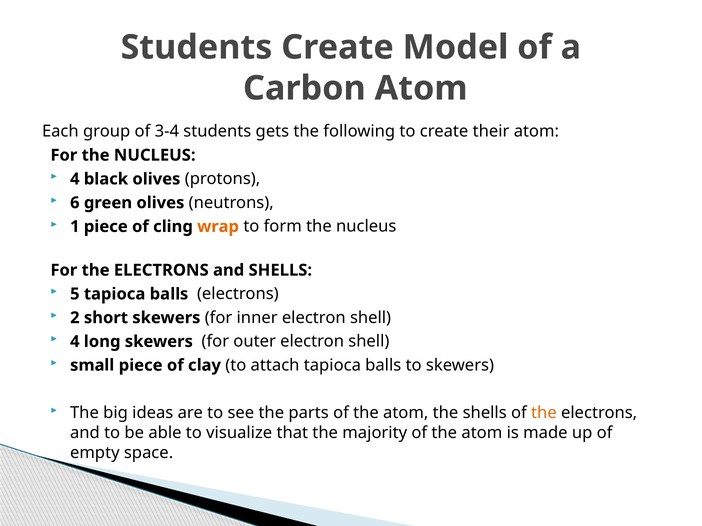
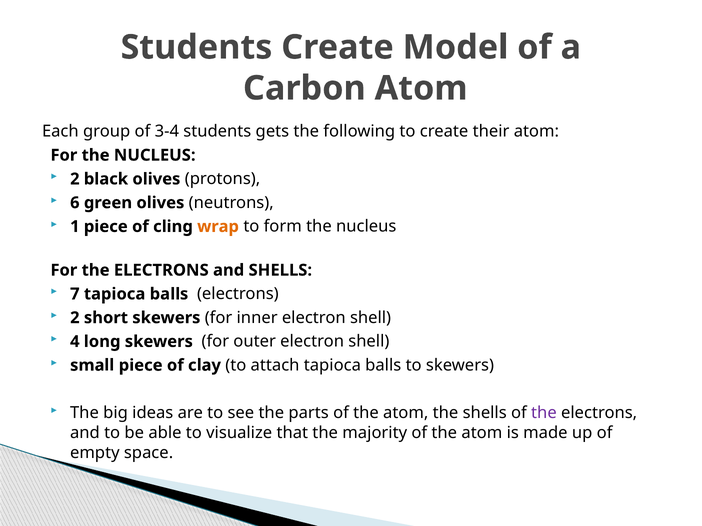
4: 4 -> 2 (75, 179)
5: 5 -> 7 (75, 294)
the colour: orange -> purple (544, 413)
